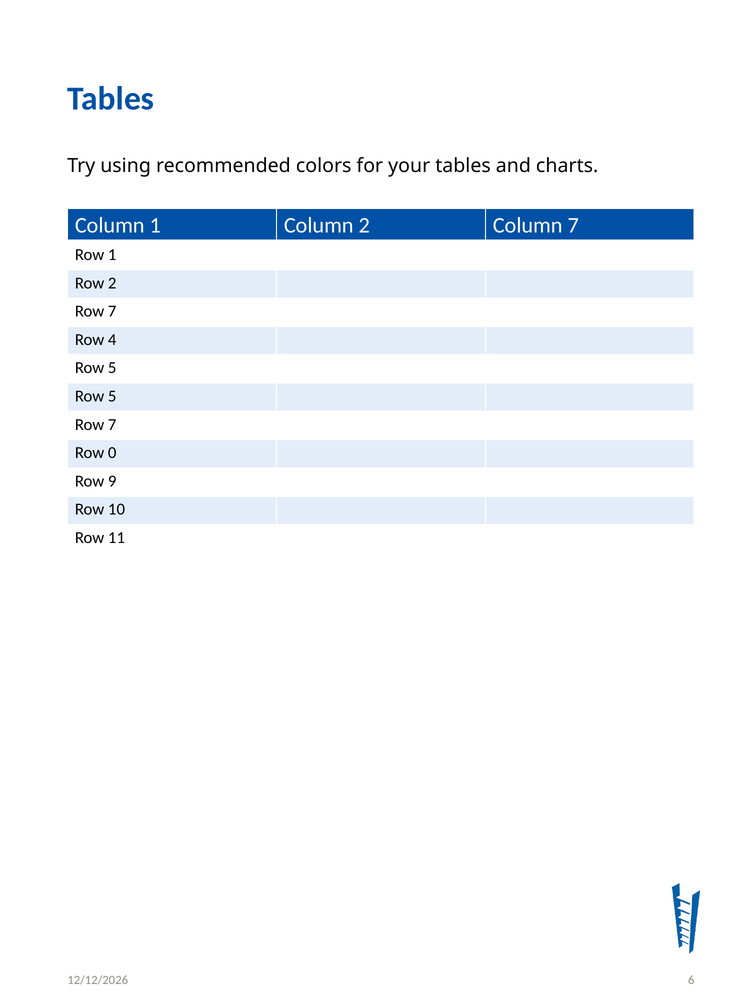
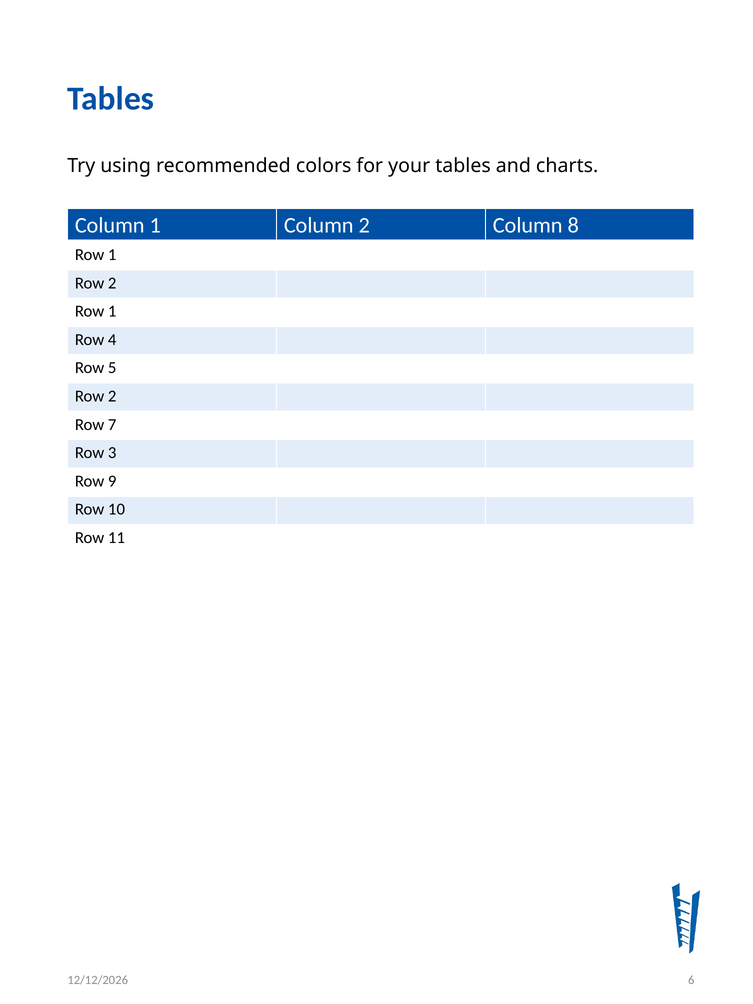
Column 7: 7 -> 8 (573, 225)
7: 7 -> 1 (112, 311)
5: 5 -> 2 (112, 396)
0: 0 -> 3 (112, 453)
